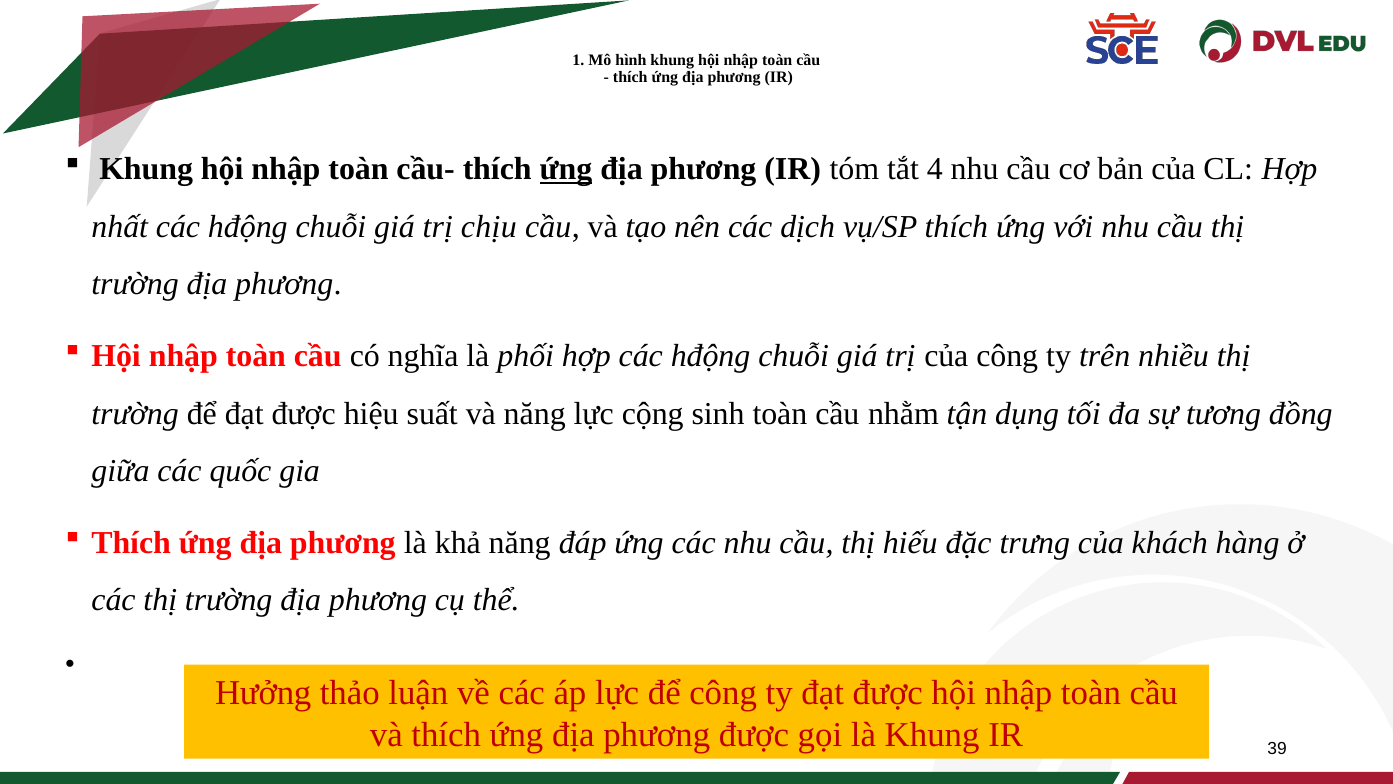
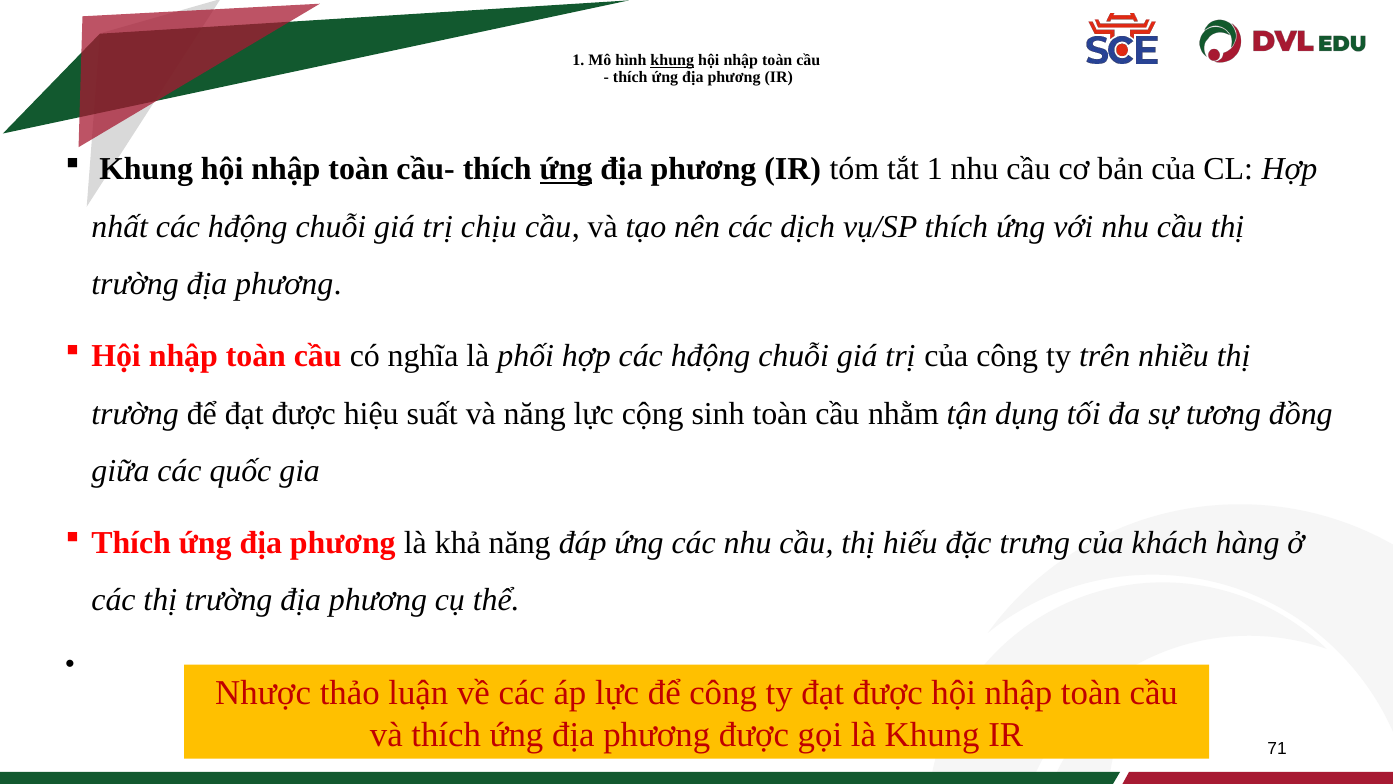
khung underline: none -> present (672, 60)
tắt 4: 4 -> 1 (935, 169)
Hưởng: Hưởng -> Nhược (263, 693)
39: 39 -> 71 (1277, 748)
